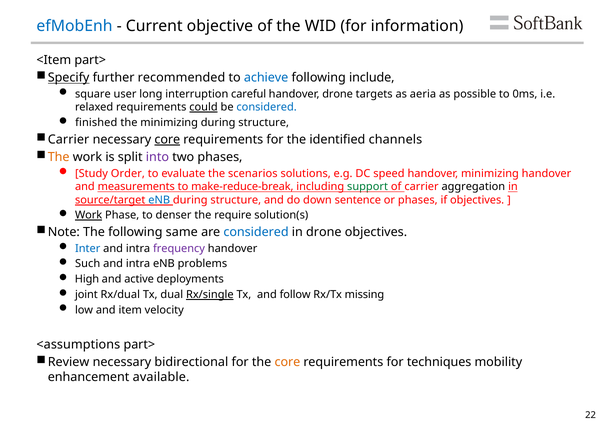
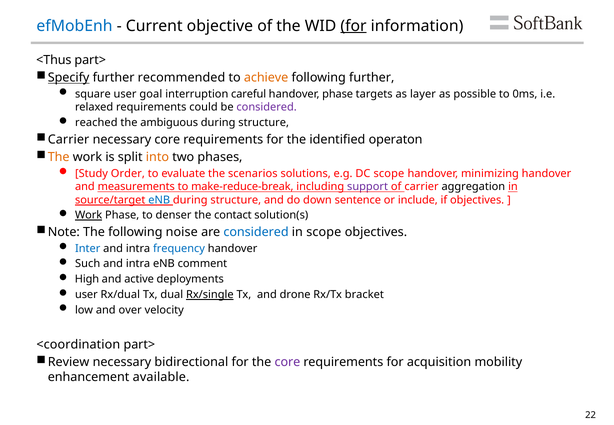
for underline: none -> present (354, 26)
<Item: <Item -> <Thus (54, 60)
achieve colour: blue -> orange (266, 78)
following include: include -> further (372, 78)
long: long -> goal (151, 94)
handover drone: drone -> phase (338, 94)
aeria: aeria -> layer (423, 94)
could underline: present -> none (203, 107)
considered colour: blue -> purple (267, 107)
finished: finished -> reached (96, 123)
the minimizing: minimizing -> ambiguous (169, 123)
core underline: present -> none (167, 140)
channels: channels -> operaton (396, 140)
into colour: purple -> orange (157, 157)
DC speed: speed -> scope (389, 173)
support colour: green -> purple (368, 187)
or phases: phases -> include (418, 200)
require: require -> contact (233, 215)
same: same -> noise (182, 232)
in drone: drone -> scope (324, 232)
frequency colour: purple -> blue (179, 248)
problems: problems -> comment (202, 264)
joint: joint -> user (86, 295)
follow: follow -> drone (295, 295)
missing: missing -> bracket (364, 295)
item: item -> over (130, 310)
<assumptions: <assumptions -> <coordination (78, 345)
core colour: orange -> purple (287, 362)
techniques: techniques -> acquisition (439, 362)
